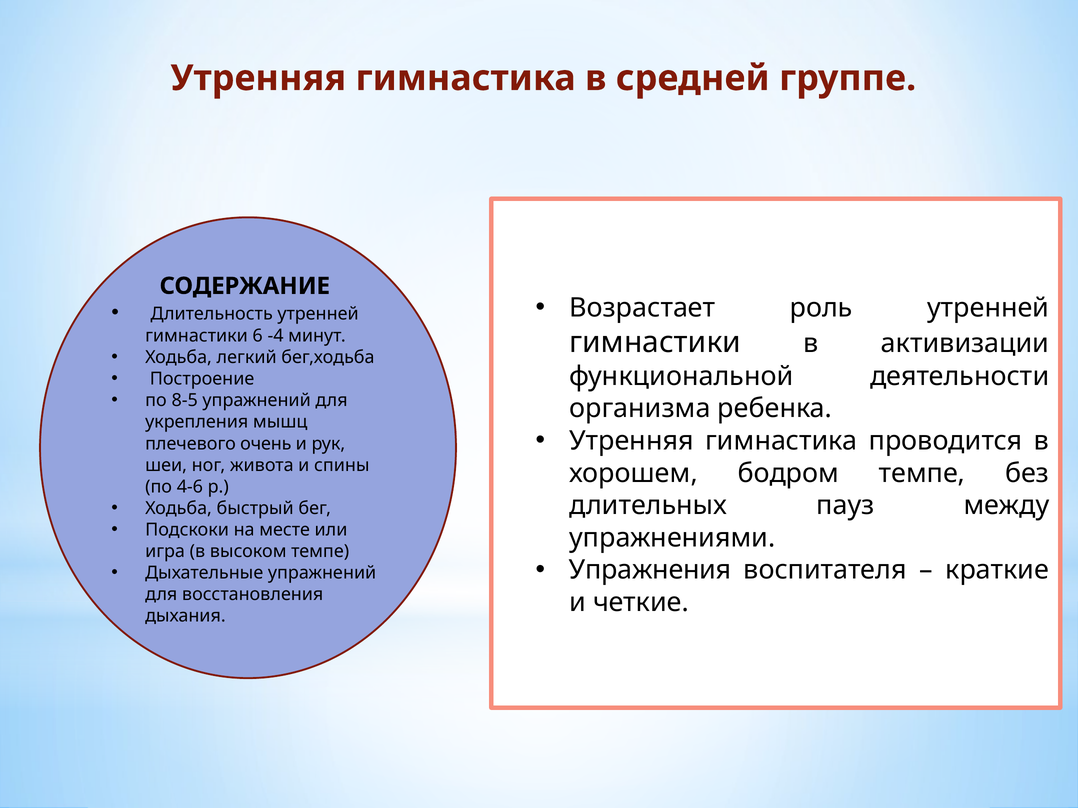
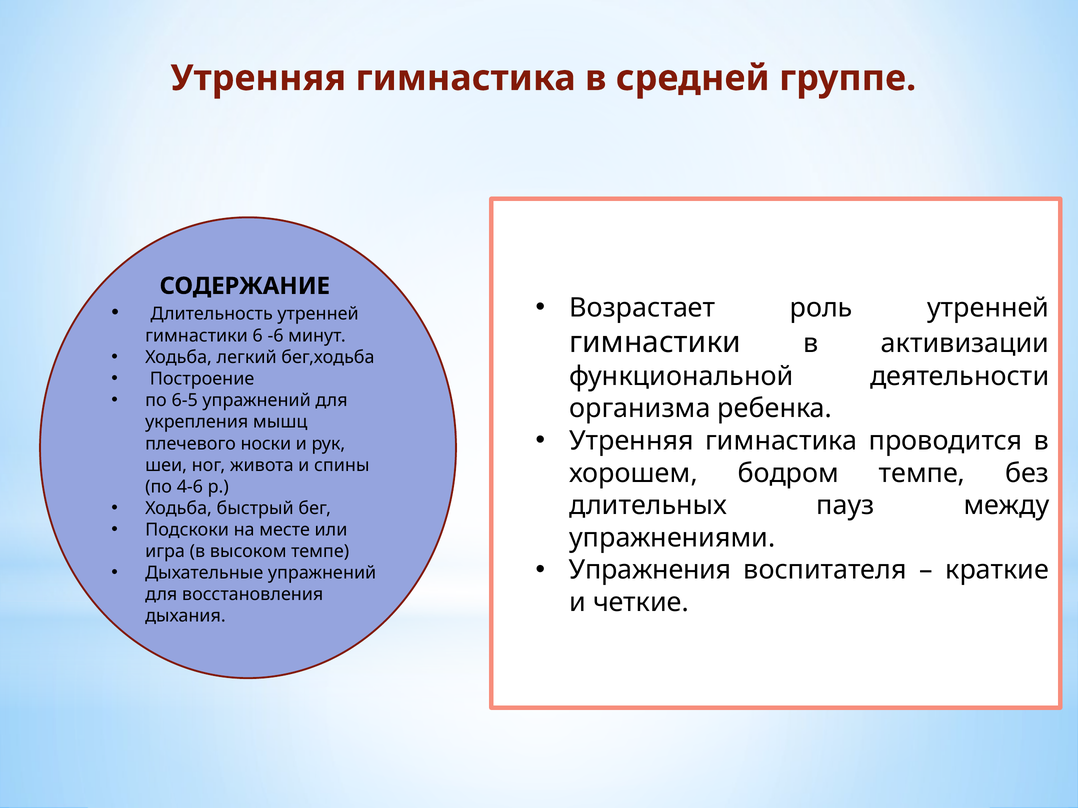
-4: -4 -> -6 (276, 336)
8-5: 8-5 -> 6-5 (185, 401)
очень: очень -> носки (266, 444)
